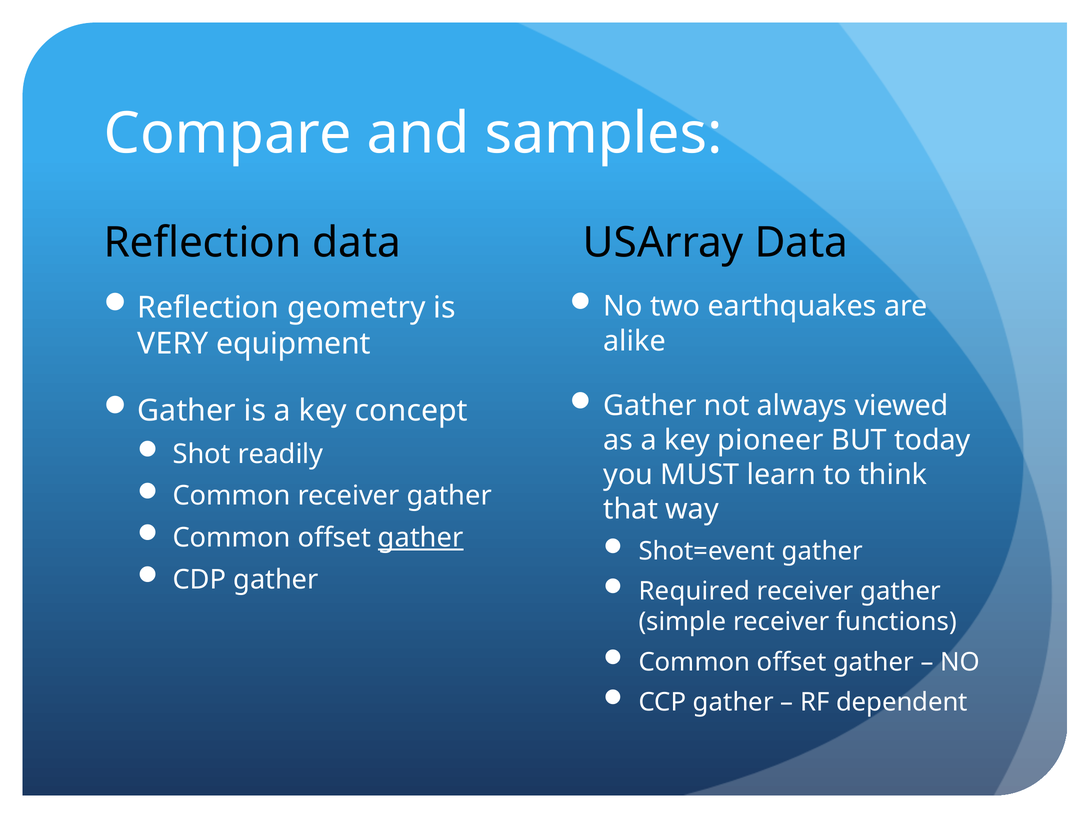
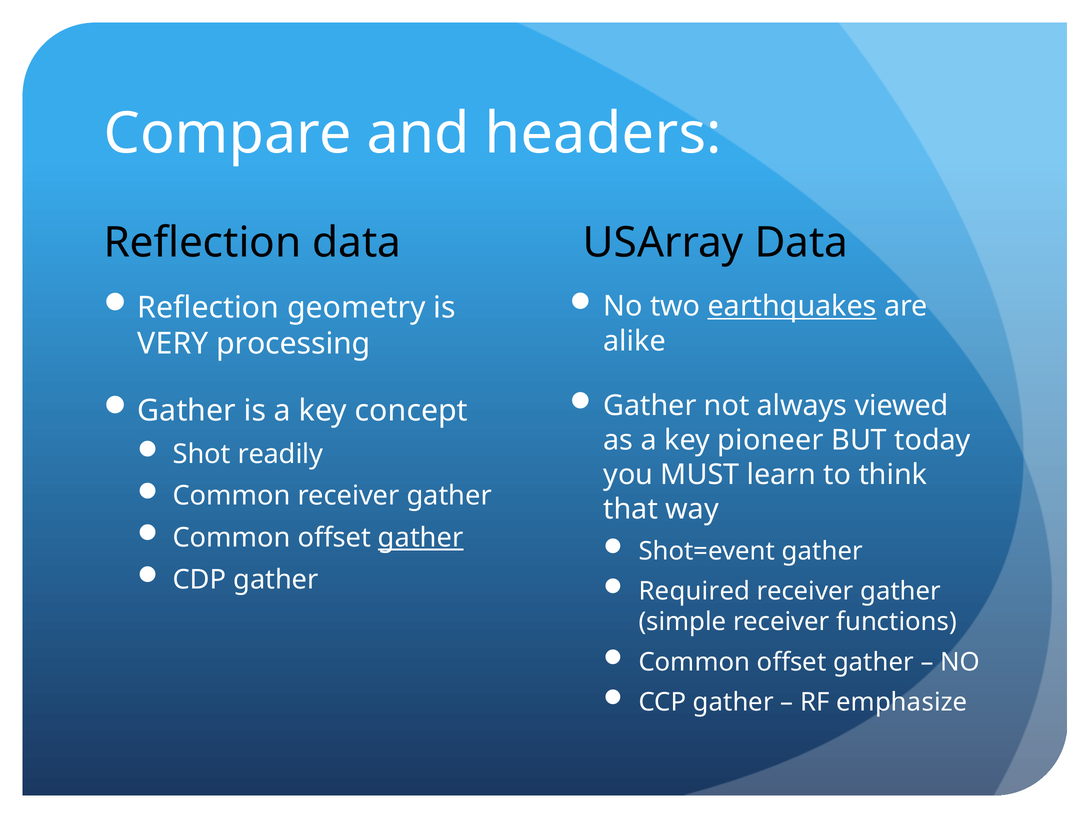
samples: samples -> headers (603, 134)
earthquakes underline: none -> present (792, 306)
equipment: equipment -> processing (293, 344)
dependent: dependent -> emphasize (902, 702)
